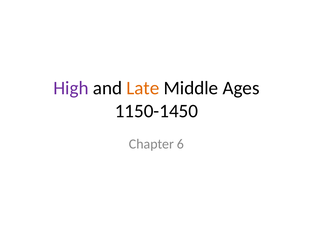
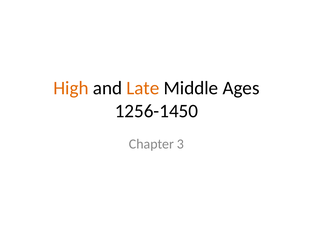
High colour: purple -> orange (71, 88)
1150-1450: 1150-1450 -> 1256-1450 (156, 111)
6: 6 -> 3 (180, 144)
